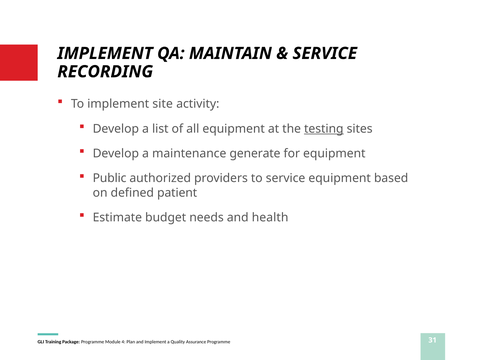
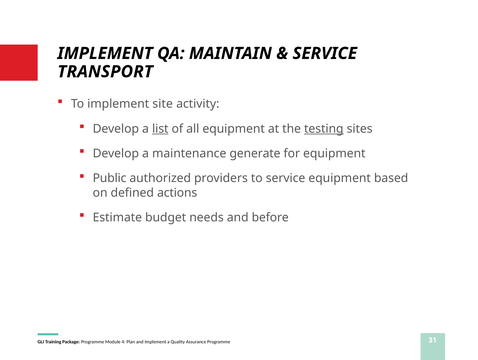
RECORDING: RECORDING -> TRANSPORT (105, 72)
list underline: none -> present (160, 129)
patient: patient -> actions (177, 193)
health: health -> before (270, 217)
